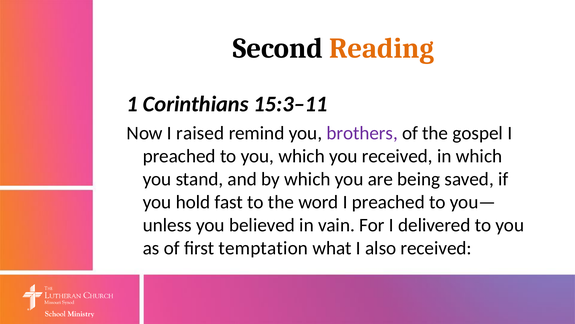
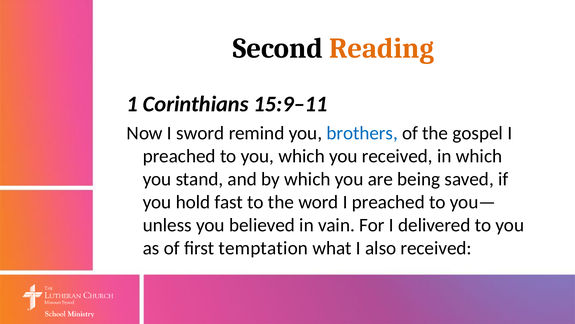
15:3–11: 15:3–11 -> 15:9–11 (291, 104)
raised: raised -> sword (200, 133)
brothers colour: purple -> blue (362, 133)
